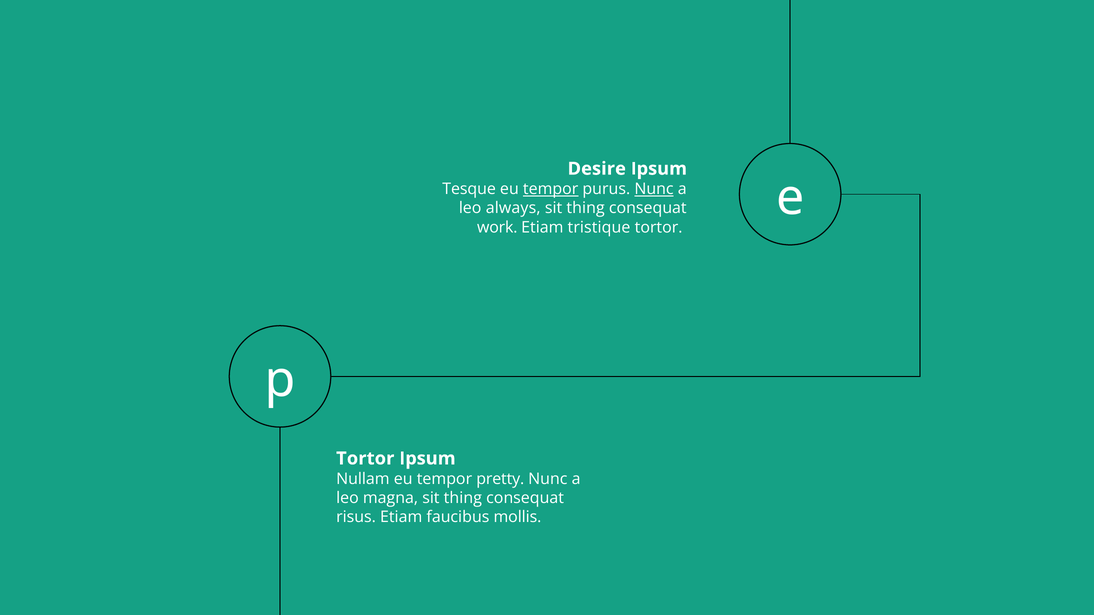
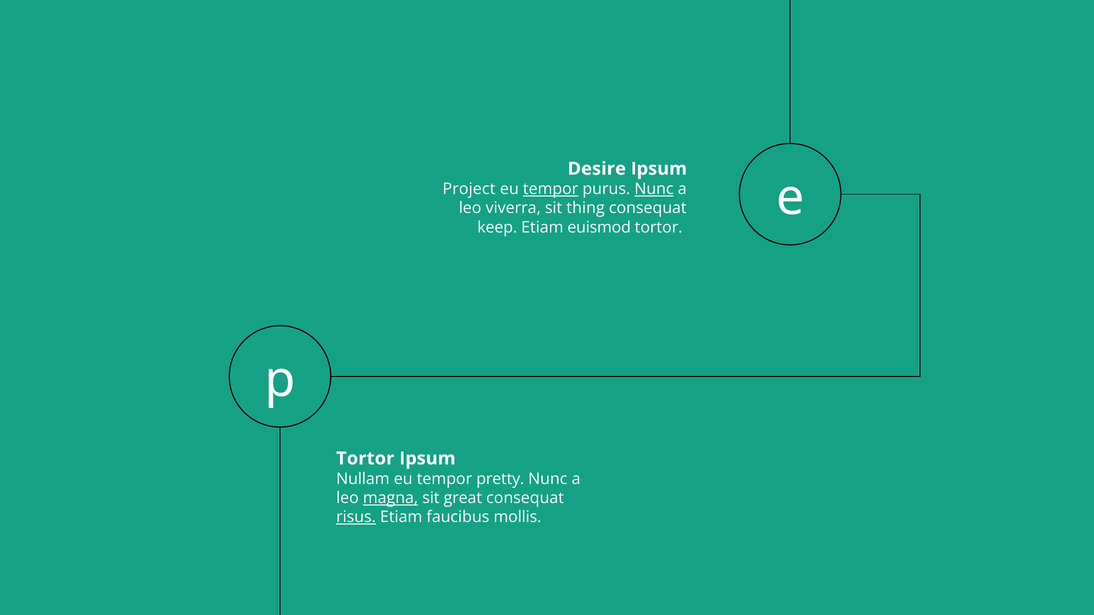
Tesque: Tesque -> Project (469, 189)
always: always -> viverra (513, 208)
work: work -> keep (497, 228)
tristique: tristique -> euismod (599, 228)
magna underline: none -> present (390, 498)
thing: thing -> great (463, 498)
risus underline: none -> present (356, 517)
